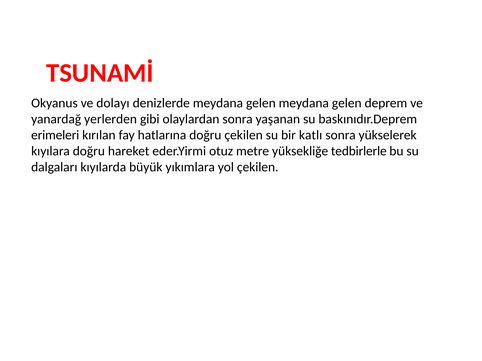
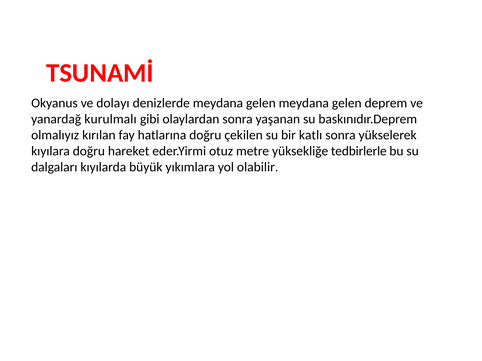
yerlerden: yerlerden -> kurulmalı (110, 119)
erimeleri: erimeleri -> olmalıyız (55, 135)
yol çekilen: çekilen -> olabilir (258, 167)
